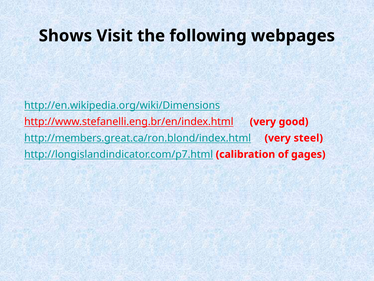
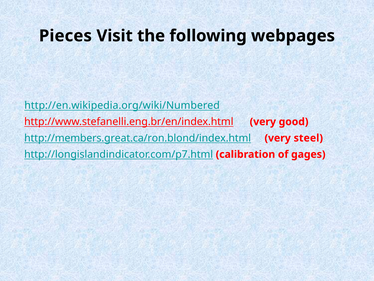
Shows: Shows -> Pieces (65, 36)
http://en.wikipedia.org/wiki/Dimensions: http://en.wikipedia.org/wiki/Dimensions -> http://en.wikipedia.org/wiki/Numbered (122, 105)
